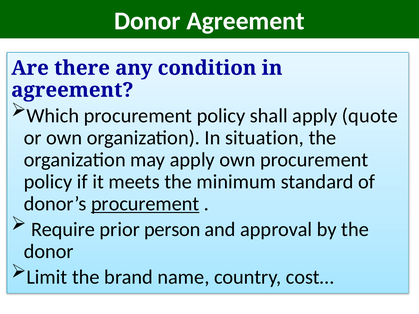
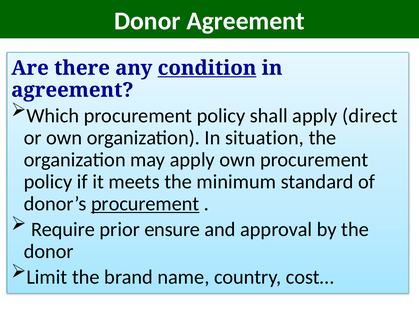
condition underline: none -> present (207, 68)
quote: quote -> direct (370, 116)
person: person -> ensure (172, 230)
